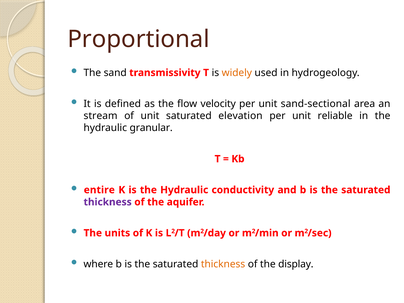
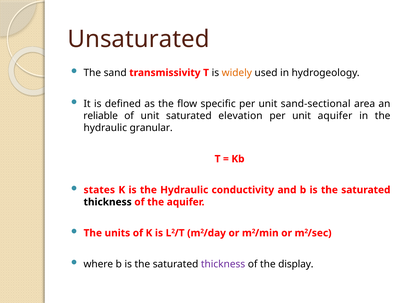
Proportional: Proportional -> Unsaturated (139, 39)
velocity: velocity -> specific (218, 104)
stream: stream -> reliable (101, 116)
unit reliable: reliable -> aquifer (335, 116)
entire: entire -> states (99, 190)
thickness colour: purple -> black (108, 202)
thickness colour: orange -> purple (223, 264)
